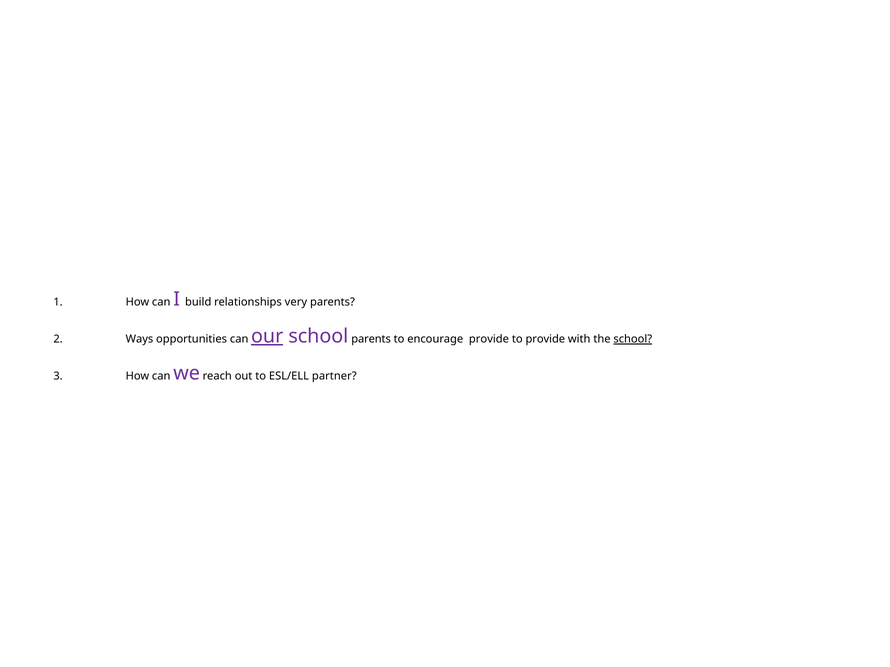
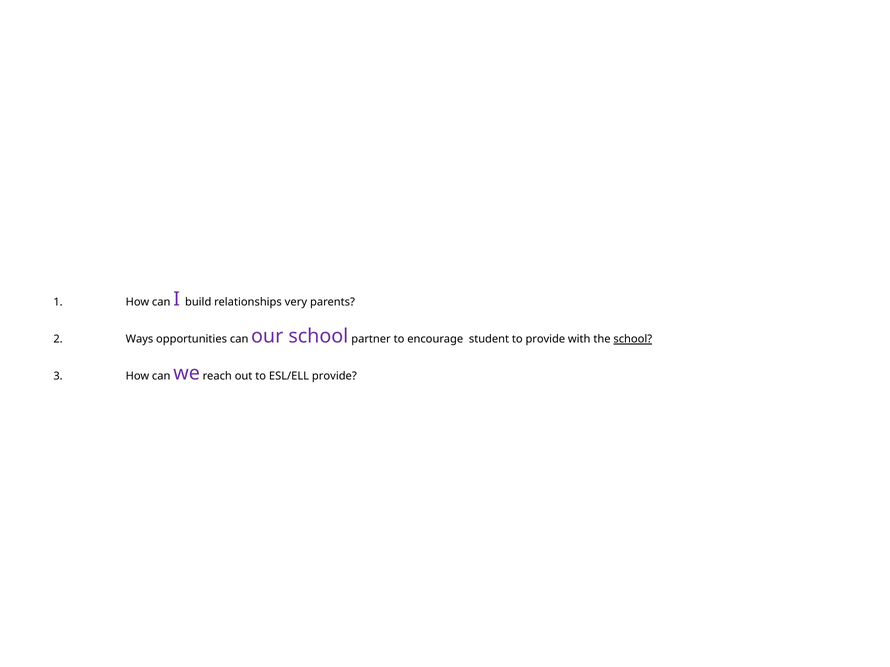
our underline: present -> none (267, 337)
school parents: parents -> partner (371, 339)
encourage provide: provide -> student (489, 339)
ESL/ELL partner: partner -> provide (334, 377)
